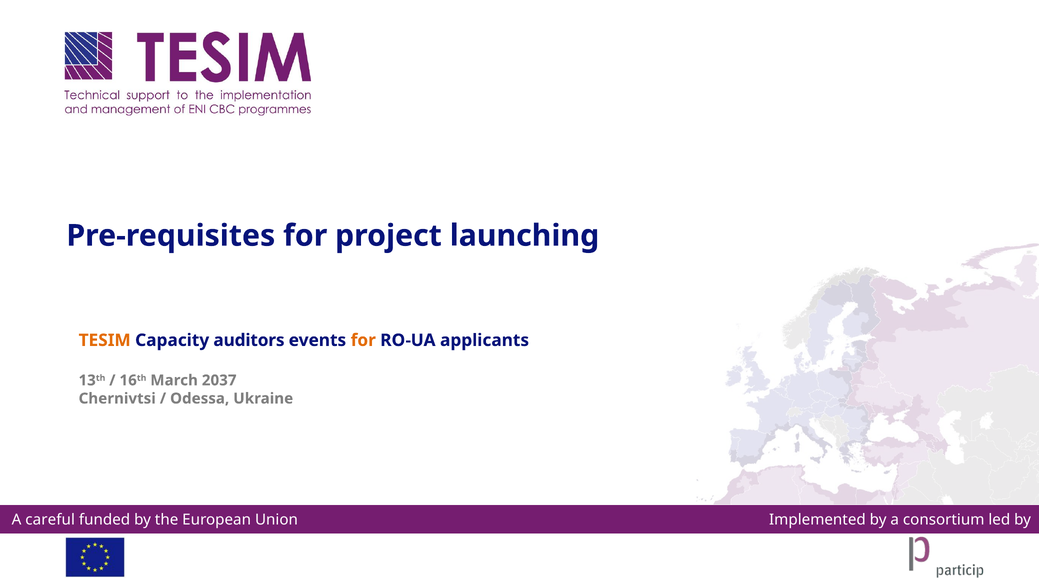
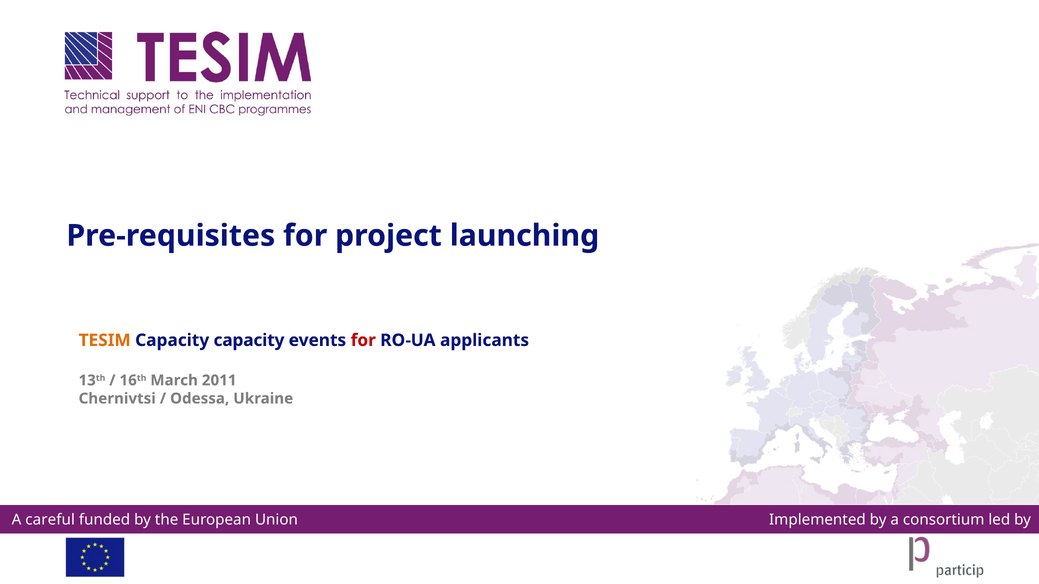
Capacity auditors: auditors -> capacity (249, 341)
for colour: orange -> red (363, 341)
2037: 2037 -> 2011 (219, 381)
